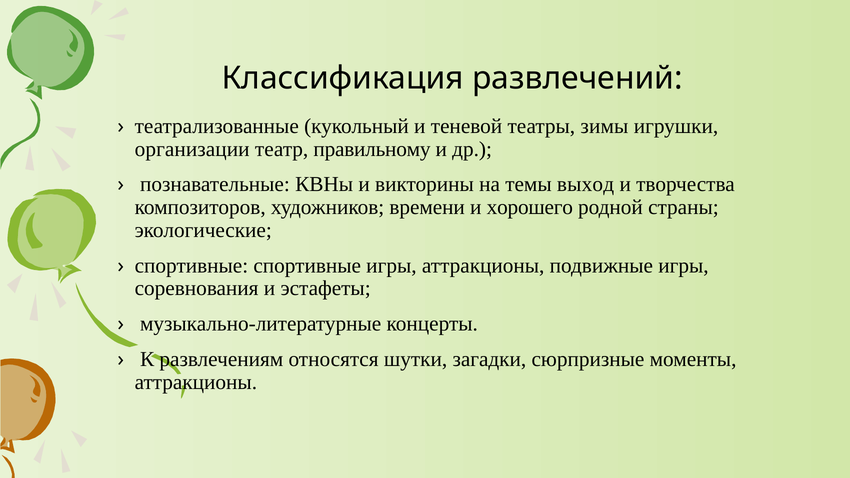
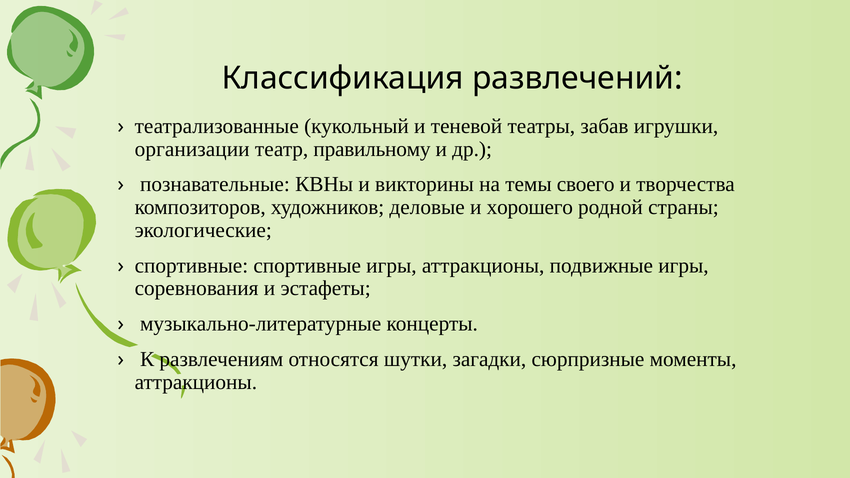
зимы: зимы -> забав (604, 126)
выход: выход -> своего (586, 184)
времени: времени -> деловые (427, 207)
